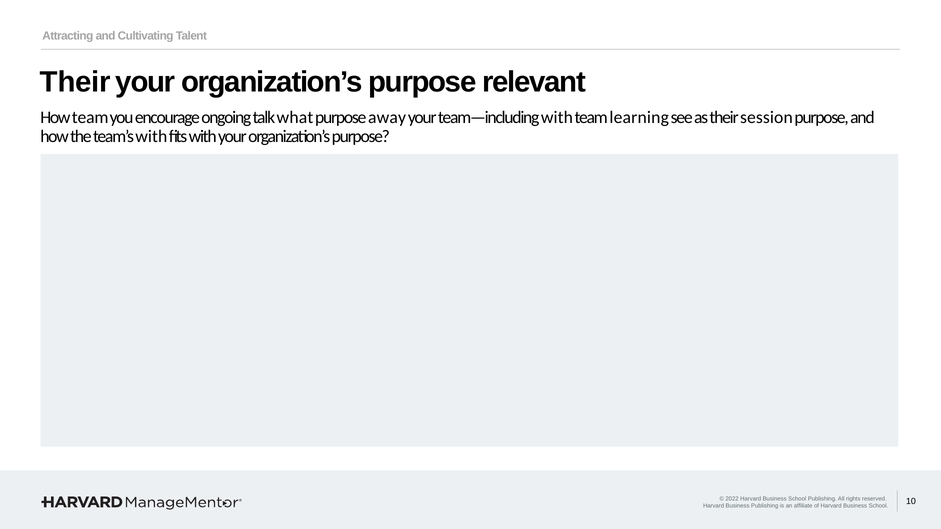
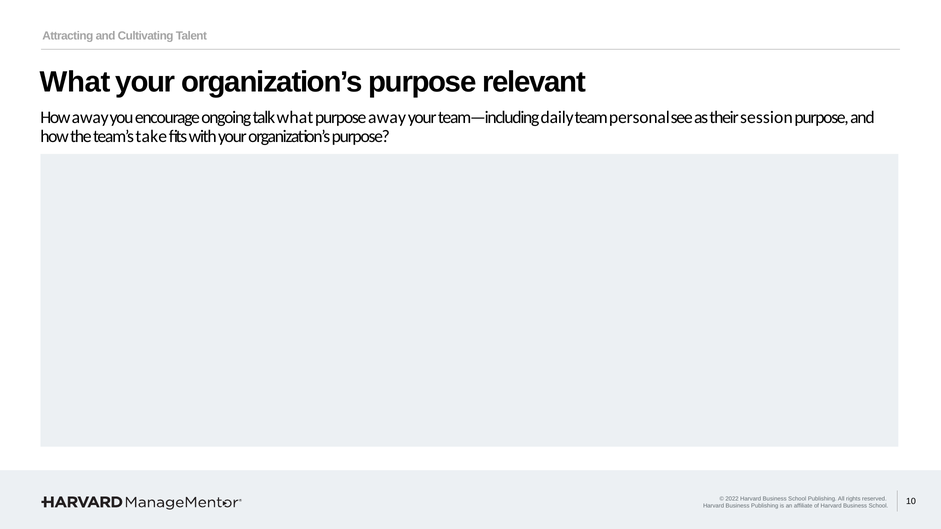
Their: Their -> What (75, 82)
How team: team -> away (90, 117)
team—including with: with -> daily (557, 117)
learning: learning -> personal (639, 117)
team’s with: with -> take (151, 136)
